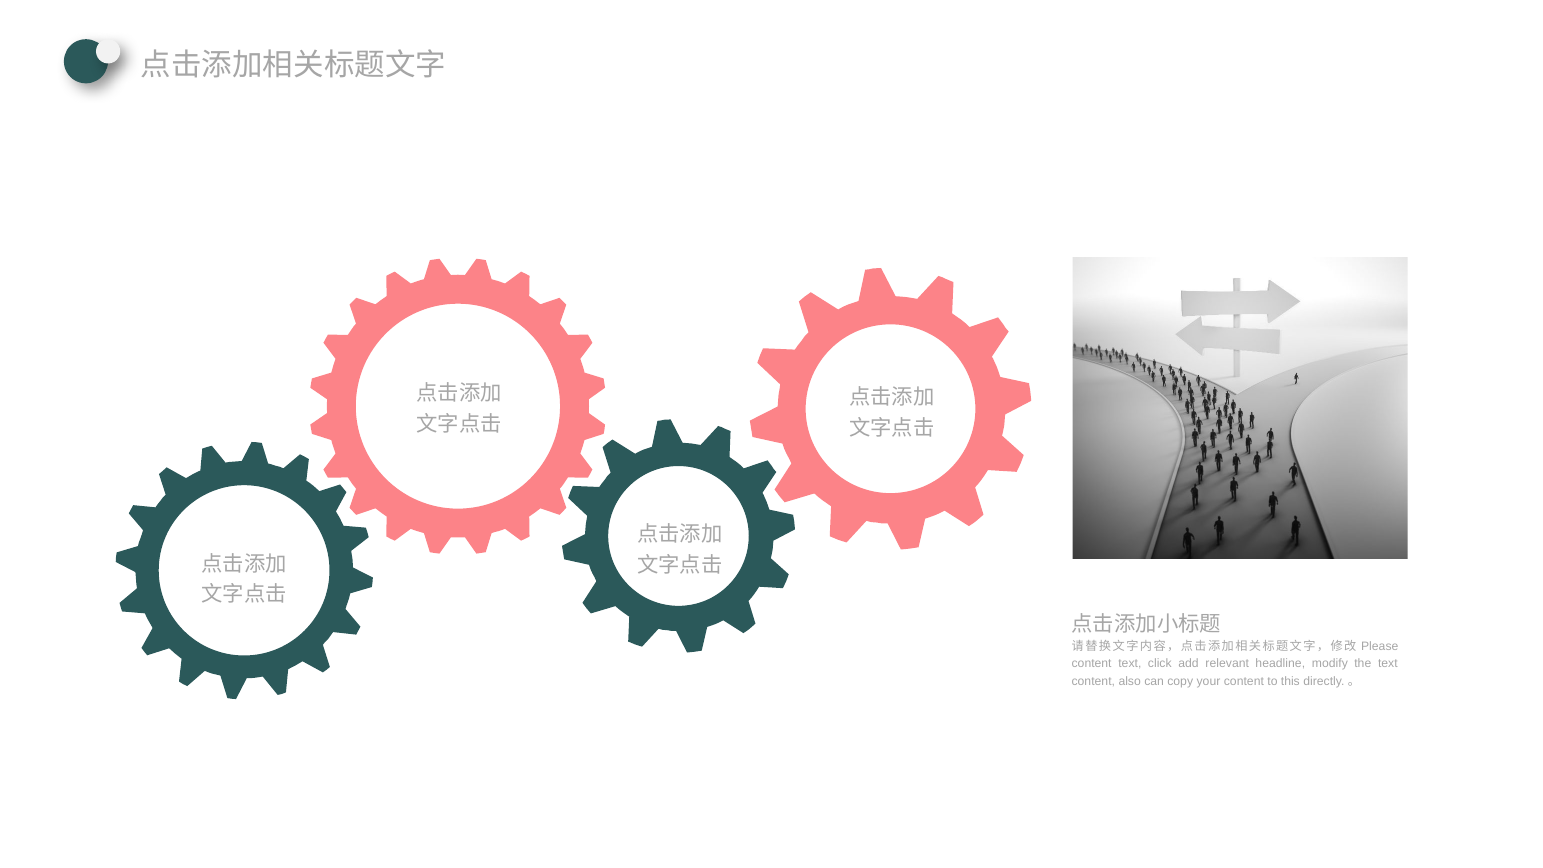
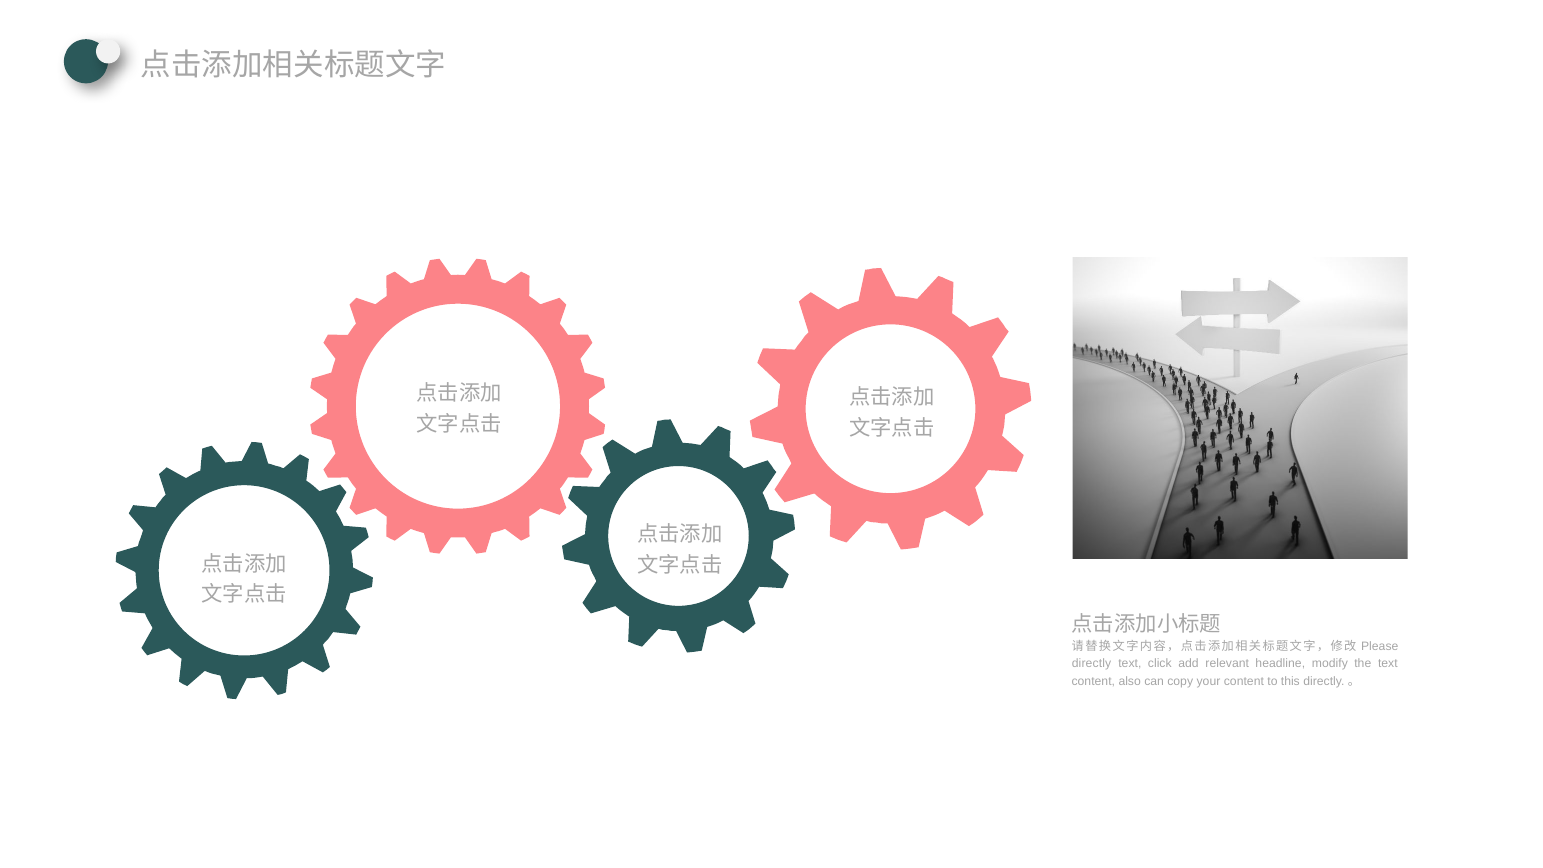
content: content -> directly (1092, 664)
